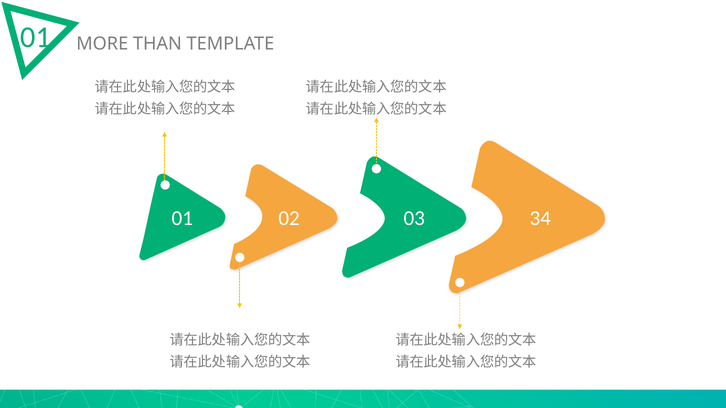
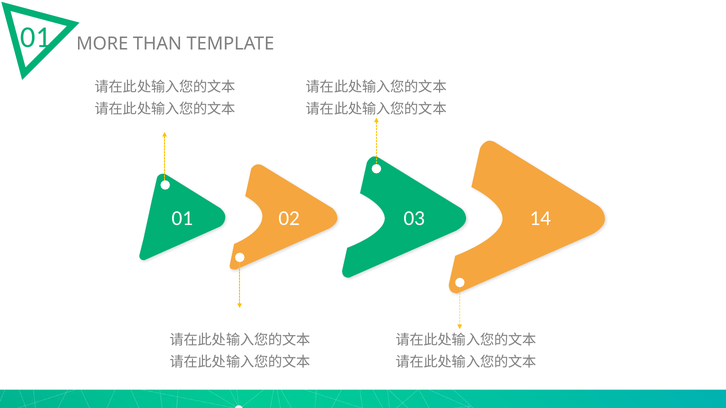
34: 34 -> 14 (540, 218)
